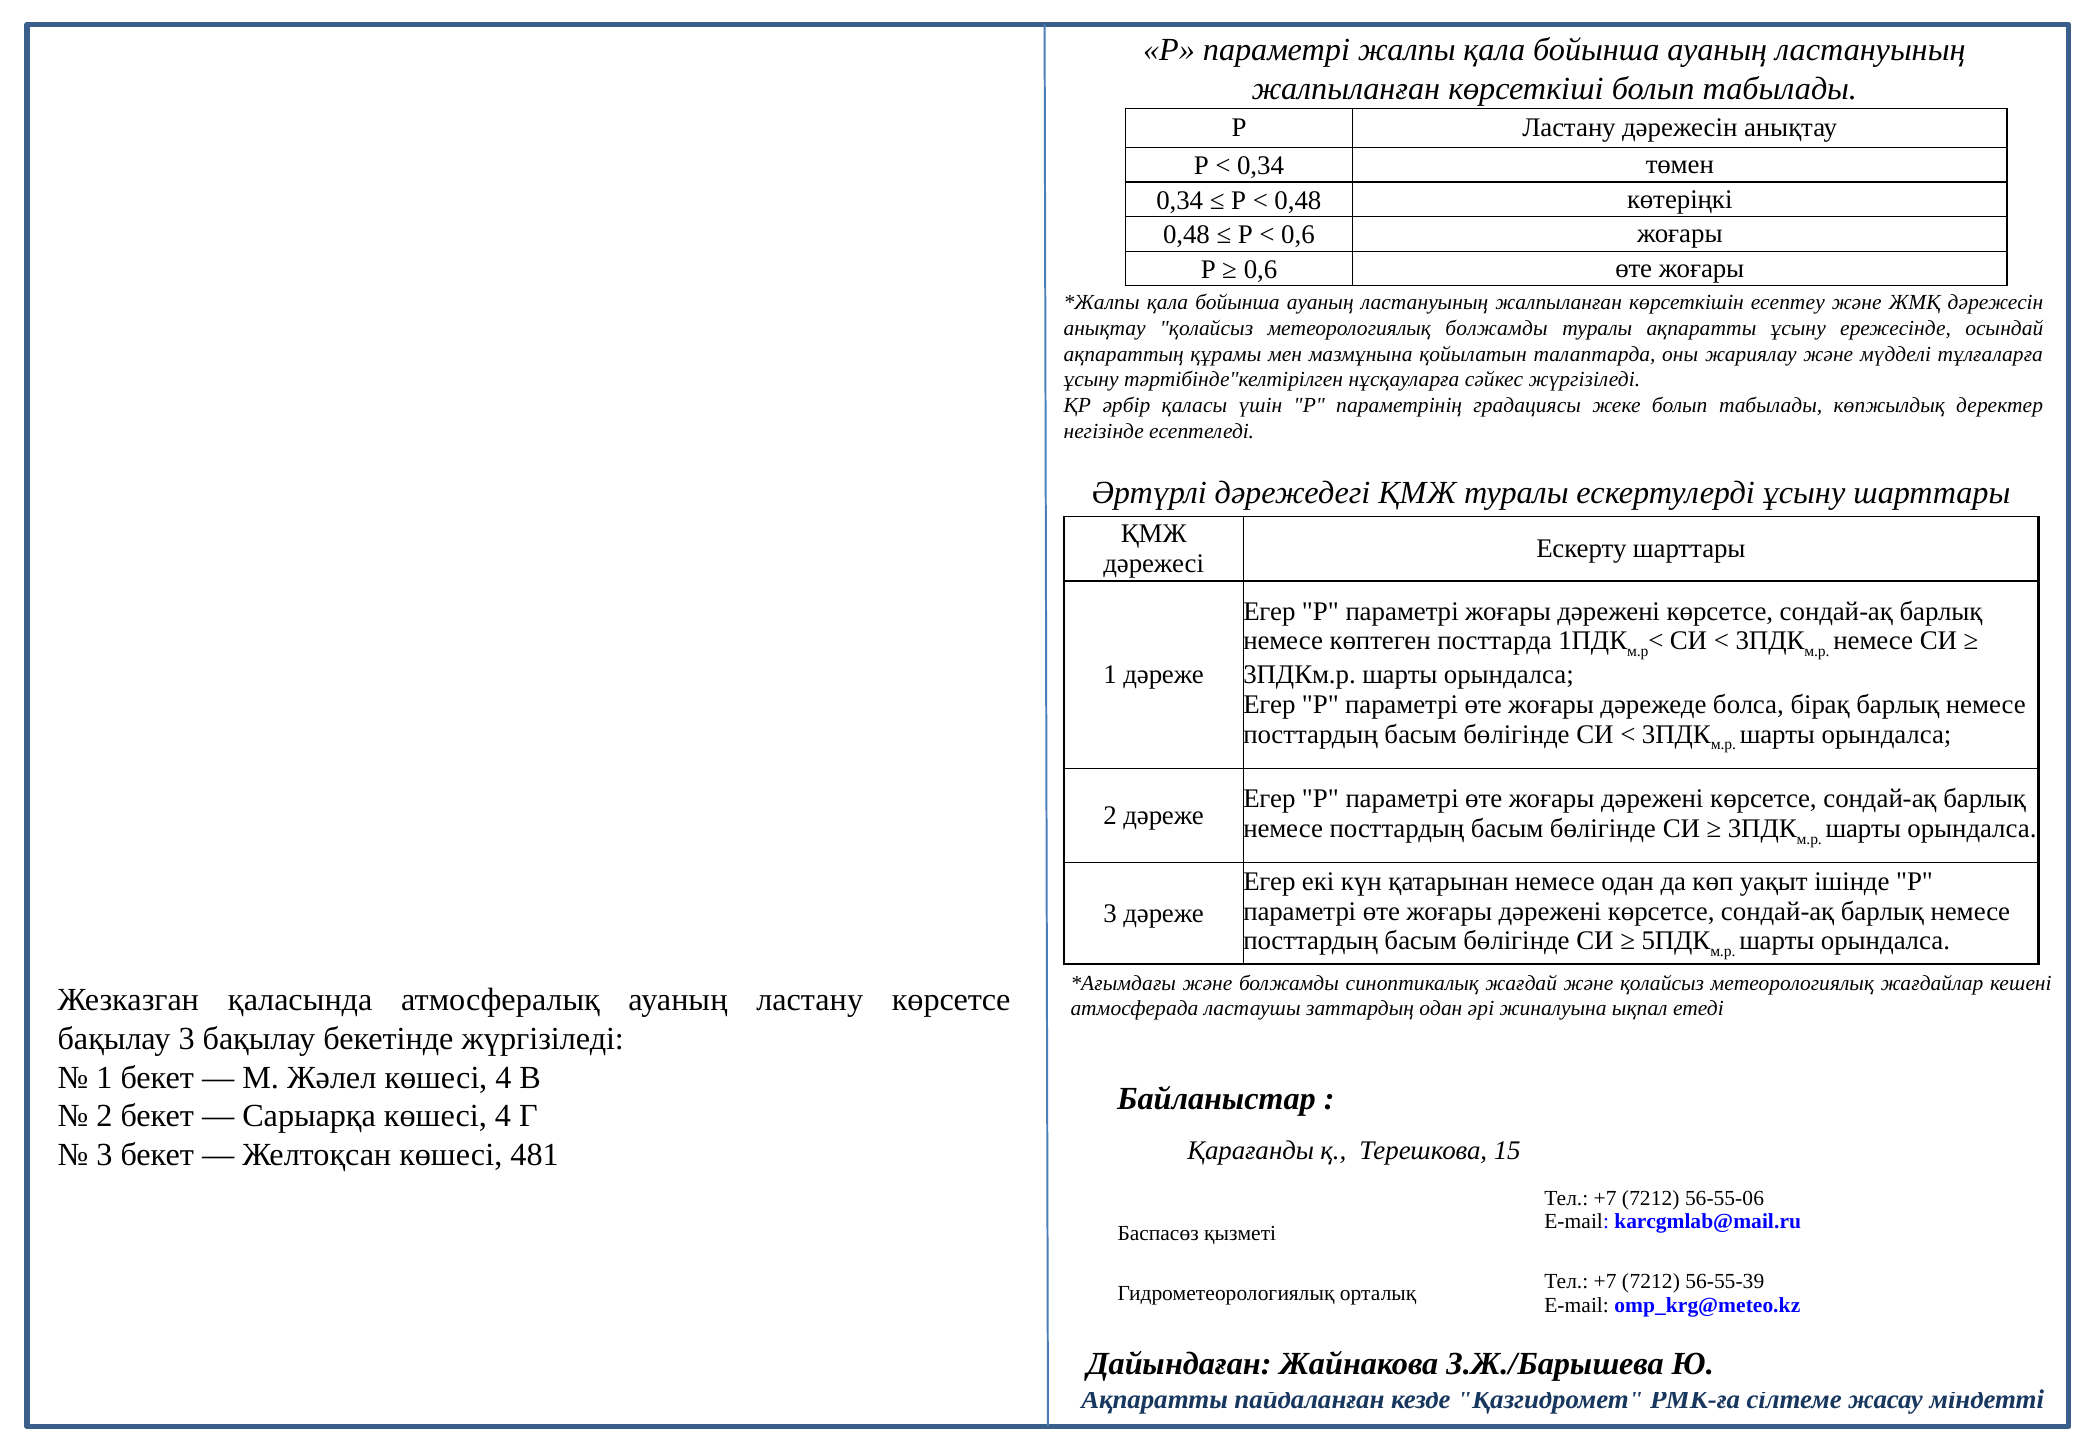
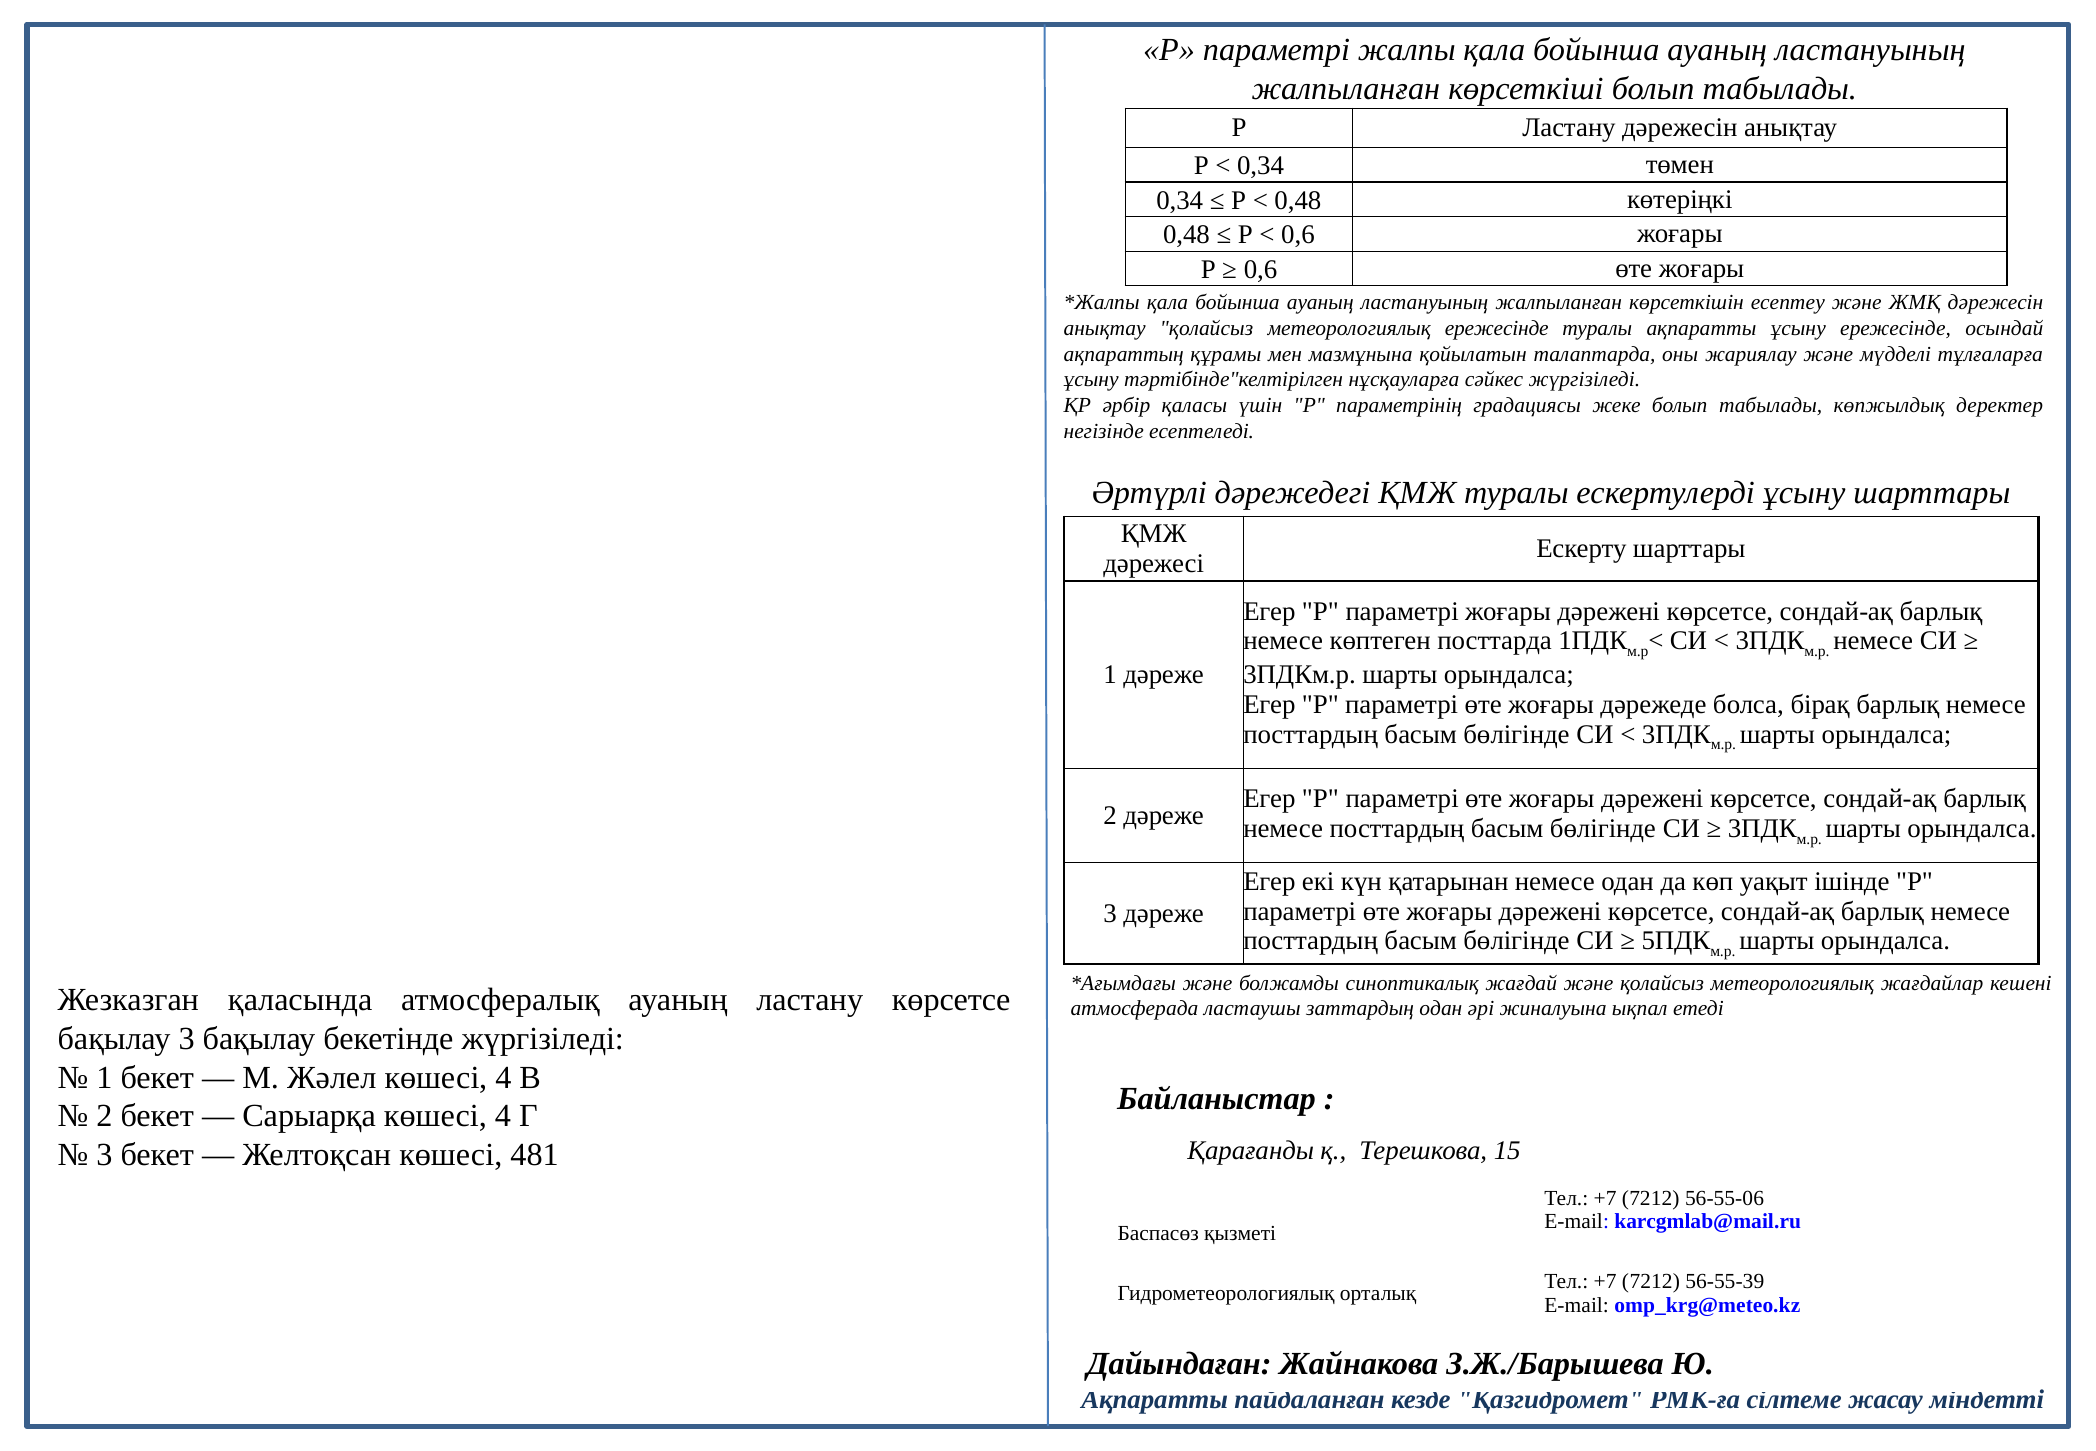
метеорологиялық болжамды: болжамды -> ережесінде (1497, 328)
